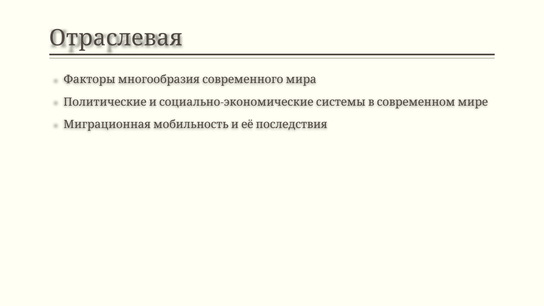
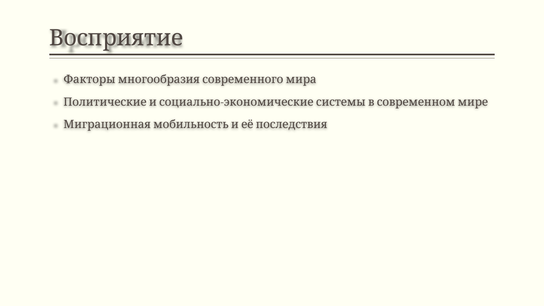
Отраслевая: Отраслевая -> Восприятие (116, 38)
